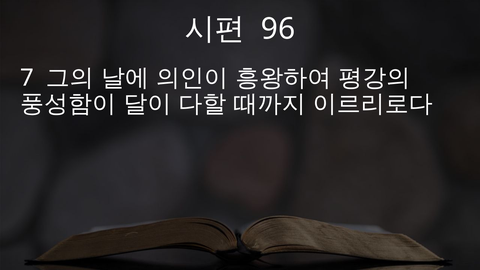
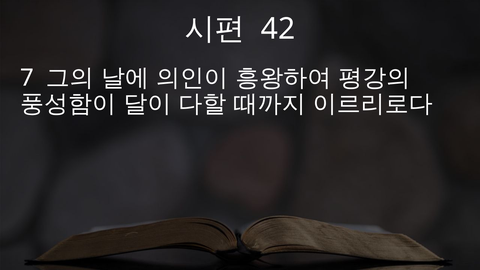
96: 96 -> 42 (278, 29)
